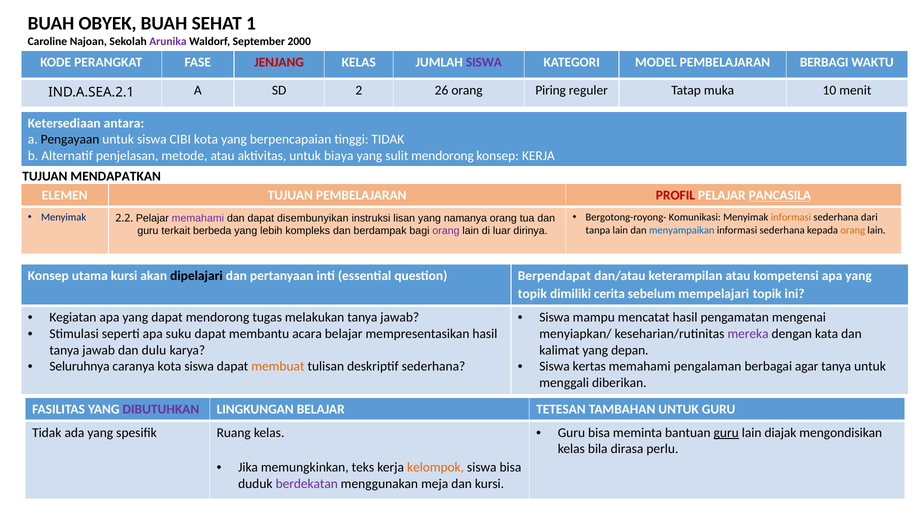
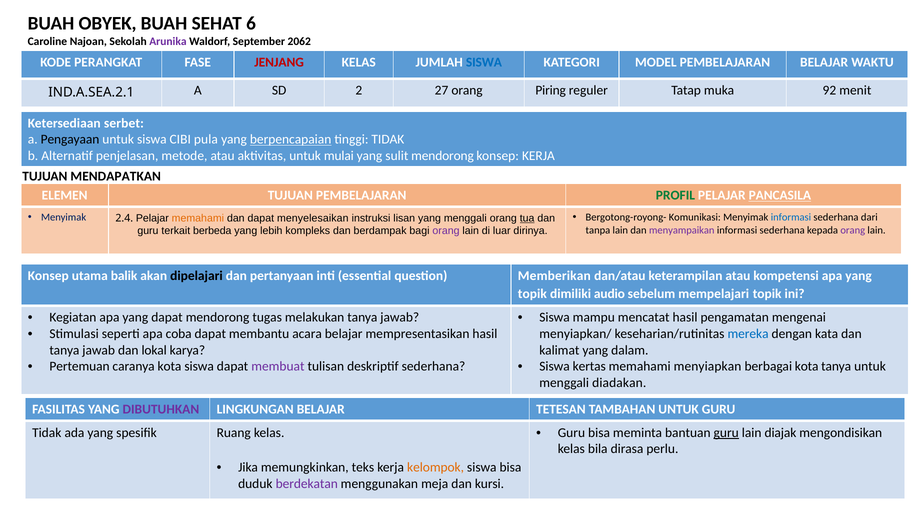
1: 1 -> 6 (251, 23)
2000: 2000 -> 2062 (299, 41)
SISWA colour: purple -> blue (484, 63)
PEMBELAJARAN BERBAGI: BERBAGI -> BELAJAR (824, 63)
26: 26 -> 27 (442, 91)
10: 10 -> 92 (829, 91)
antara: antara -> serbet (124, 123)
CIBI kota: kota -> pula (206, 140)
berpencapaian underline: none -> present (291, 140)
biaya: biaya -> mulai (339, 156)
PROFIL colour: red -> green (675, 195)
2.2: 2.2 -> 2.4 (124, 218)
memahami colour: purple -> orange (198, 218)
disembunyikan: disembunyikan -> menyelesaikan (313, 218)
yang namanya: namanya -> menggali (465, 218)
tua underline: none -> present (527, 218)
informasi colour: orange -> blue (791, 217)
menyampaikan colour: blue -> purple (682, 230)
orang colour: orange -> purple (853, 230)
utama kursi: kursi -> balik (124, 276)
Berpendapat: Berpendapat -> Memberikan (554, 276)
cerita: cerita -> audio (609, 294)
suku: suku -> coba (179, 334)
mereka colour: purple -> blue (748, 334)
dulu: dulu -> lokal (154, 350)
depan: depan -> dalam (630, 350)
Seluruhnya: Seluruhnya -> Pertemuan (80, 367)
membuat colour: orange -> purple (278, 367)
pengalaman: pengalaman -> menyiapkan (708, 367)
berbagai agar: agar -> kota (807, 367)
diberikan: diberikan -> diadakan (619, 383)
